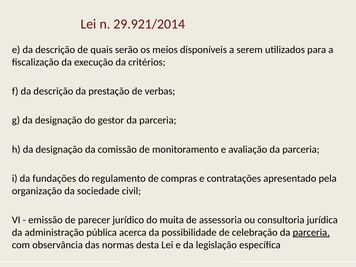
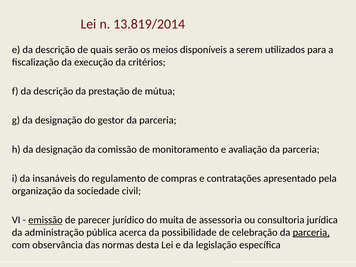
29.921/2014: 29.921/2014 -> 13.819/2014 (149, 24)
verbas: verbas -> mútua (160, 91)
fundações: fundações -> insanáveis (54, 178)
emissão underline: none -> present (45, 220)
